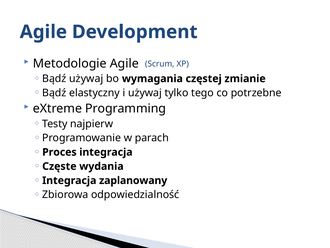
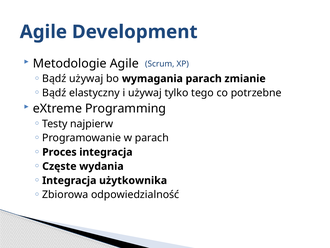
wymagania częstej: częstej -> parach (204, 79)
zaplanowany: zaplanowany -> użytkownika (133, 180)
